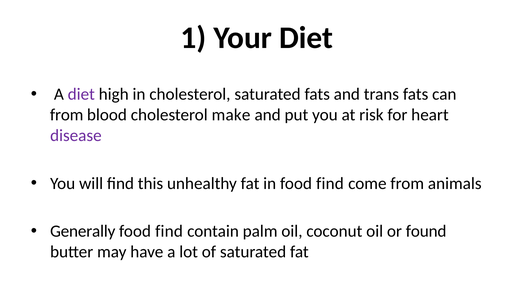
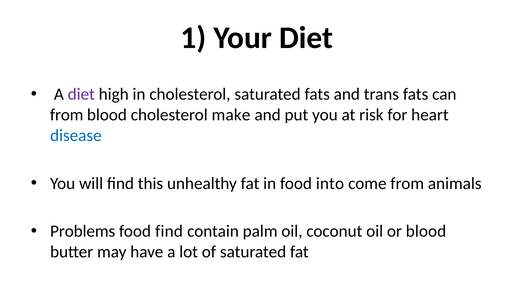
disease colour: purple -> blue (76, 135)
in food find: find -> into (330, 183)
Generally: Generally -> Problems (83, 231)
or found: found -> blood (426, 231)
